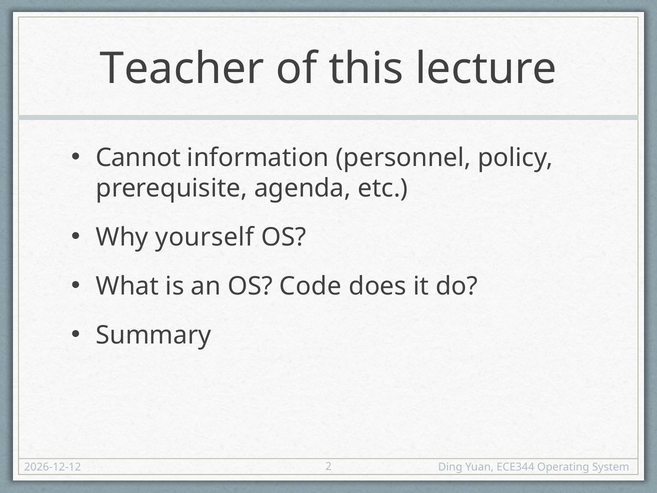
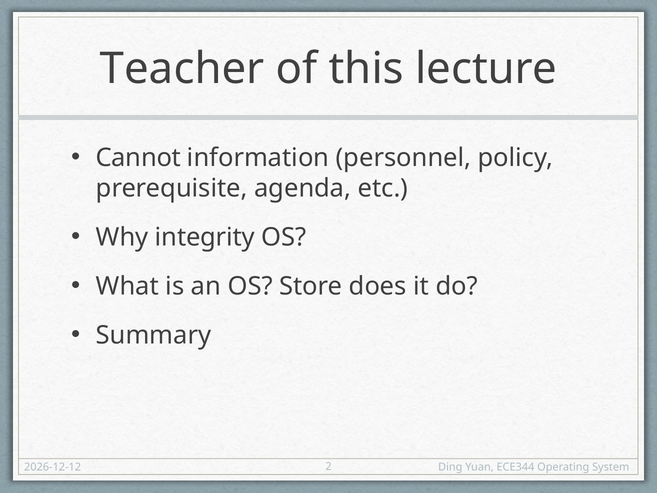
yourself: yourself -> integrity (205, 237)
Code: Code -> Store (311, 286)
